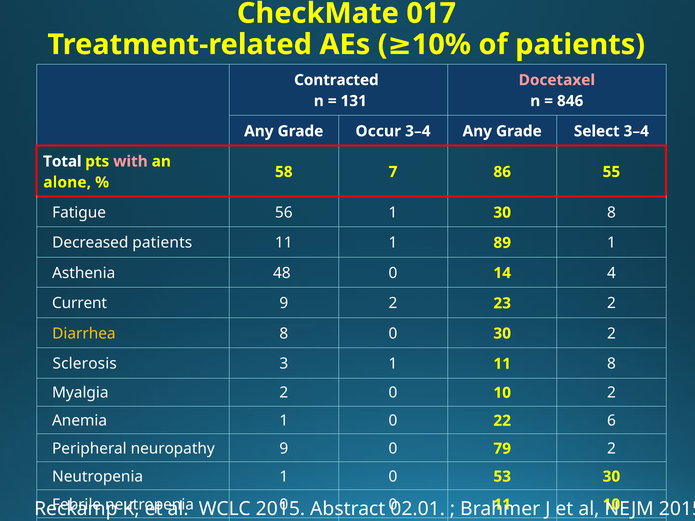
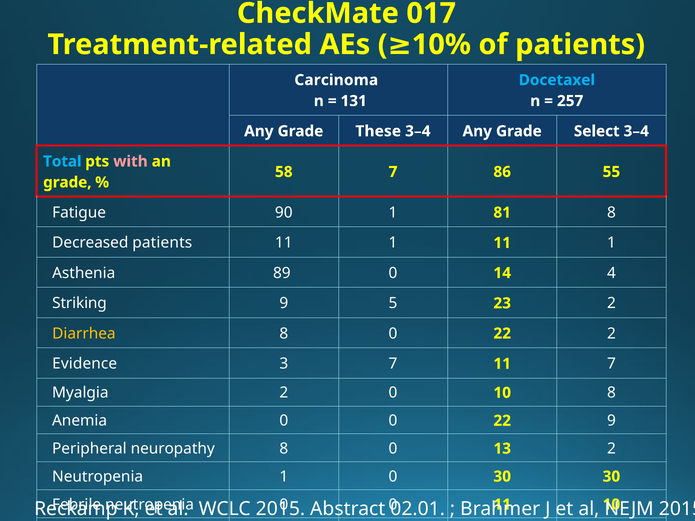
Contracted: Contracted -> Carcinoma (336, 80)
Docetaxel colour: pink -> light blue (557, 80)
846: 846 -> 257 (570, 101)
Occur: Occur -> These (378, 131)
Total colour: white -> light blue (62, 161)
alone: alone -> grade (67, 182)
56: 56 -> 90 (284, 213)
1 30: 30 -> 81 (502, 213)
1 89: 89 -> 11 (502, 243)
48: 48 -> 89 (282, 273)
Current: Current -> Striking (80, 303)
9 2: 2 -> 5 (393, 303)
8 0 30: 30 -> 22 (502, 334)
Sclerosis: Sclerosis -> Evidence (85, 364)
3 1: 1 -> 7 (393, 364)
11 8: 8 -> 7 (611, 364)
10 2: 2 -> 8 (611, 393)
Anemia 1: 1 -> 0 (284, 421)
22 6: 6 -> 9 (611, 421)
neuropathy 9: 9 -> 8 (284, 449)
79: 79 -> 13 (502, 449)
0 53: 53 -> 30 (502, 477)
